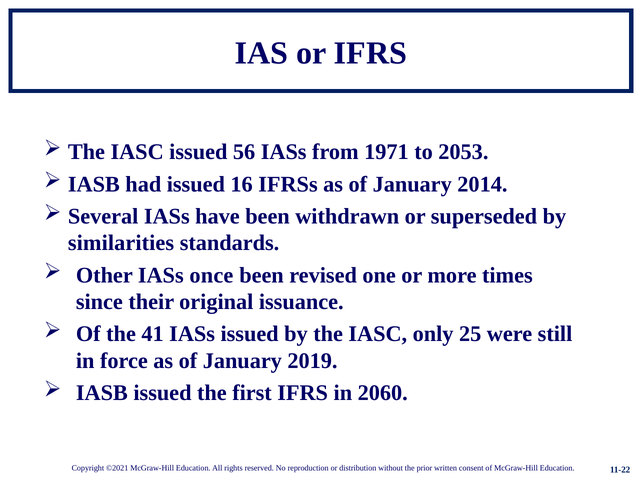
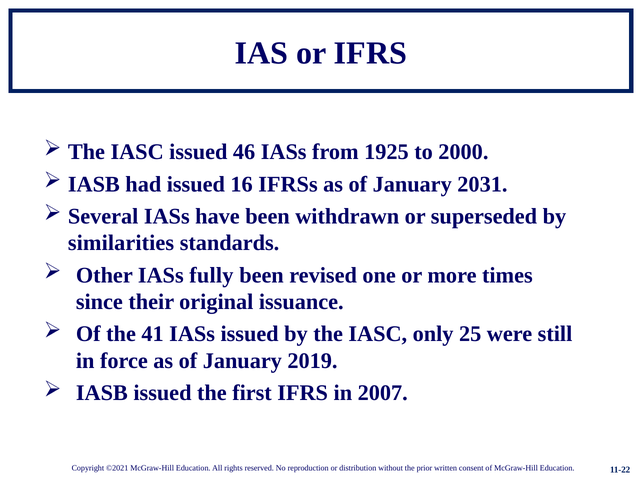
56: 56 -> 46 (244, 152)
1971: 1971 -> 1925 (386, 152)
2053: 2053 -> 2000 (463, 152)
2014: 2014 -> 2031 (482, 184)
once: once -> fully (211, 275)
2060: 2060 -> 2007 (383, 393)
